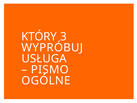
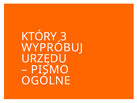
USŁUGA: USŁUGA -> URZĘDU (44, 58)
